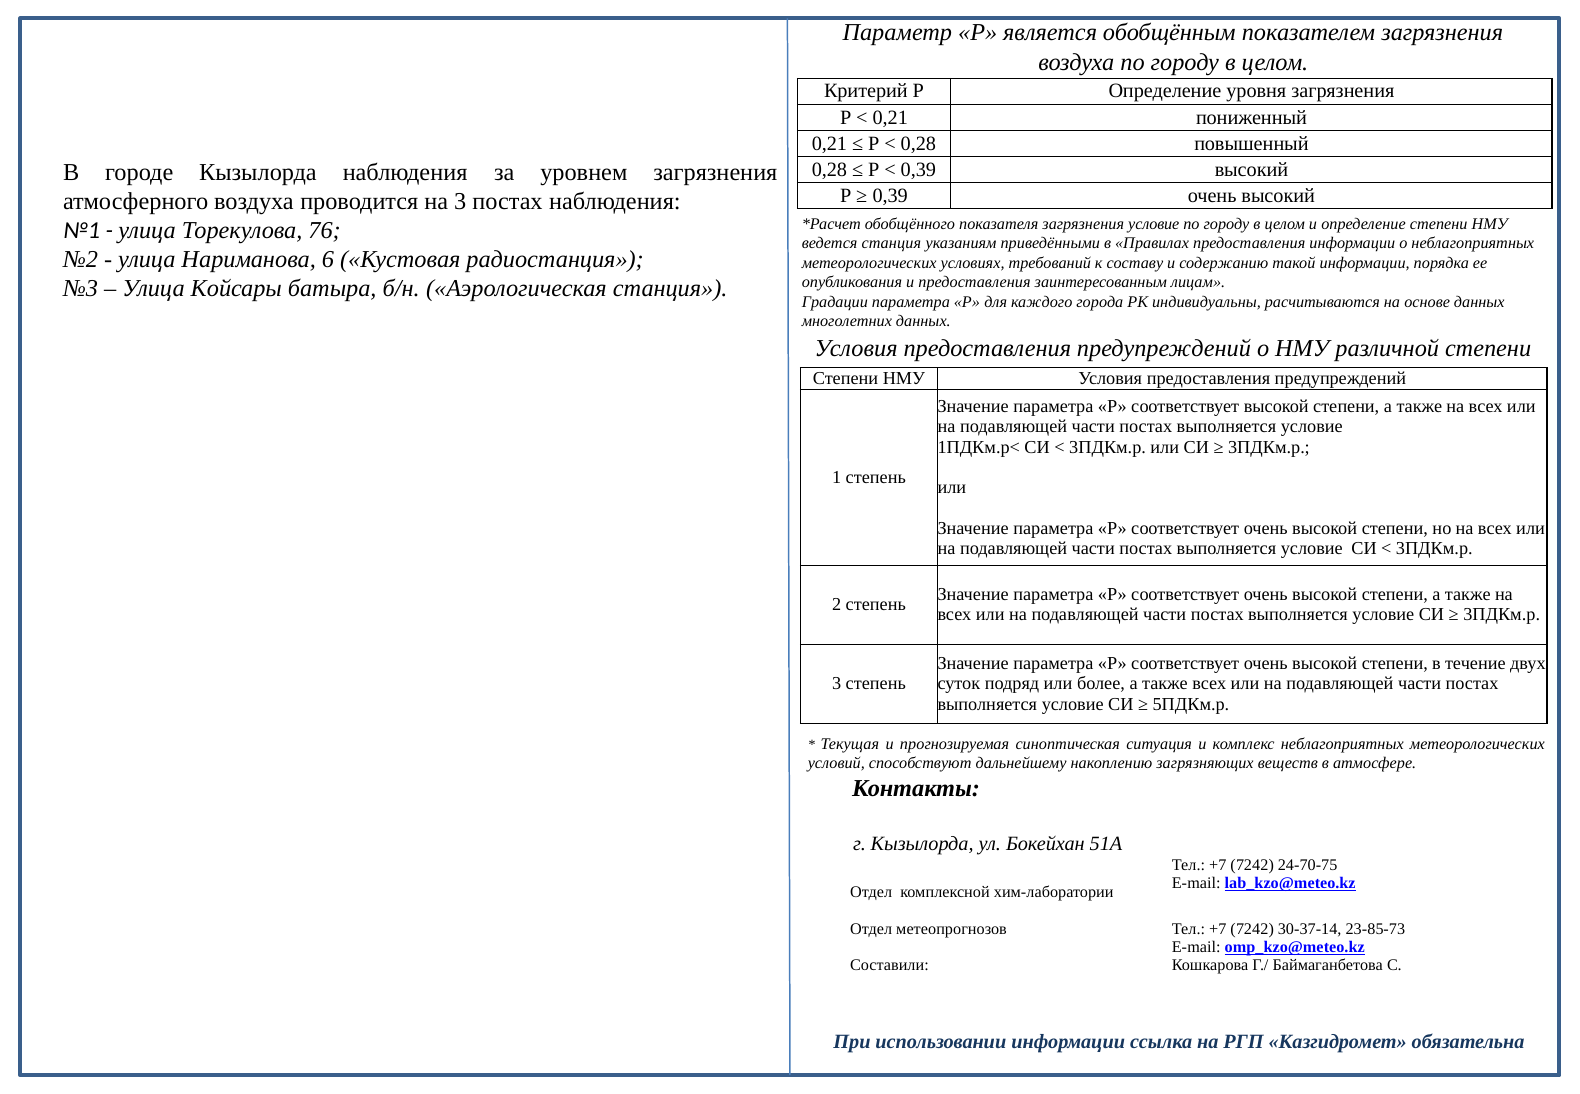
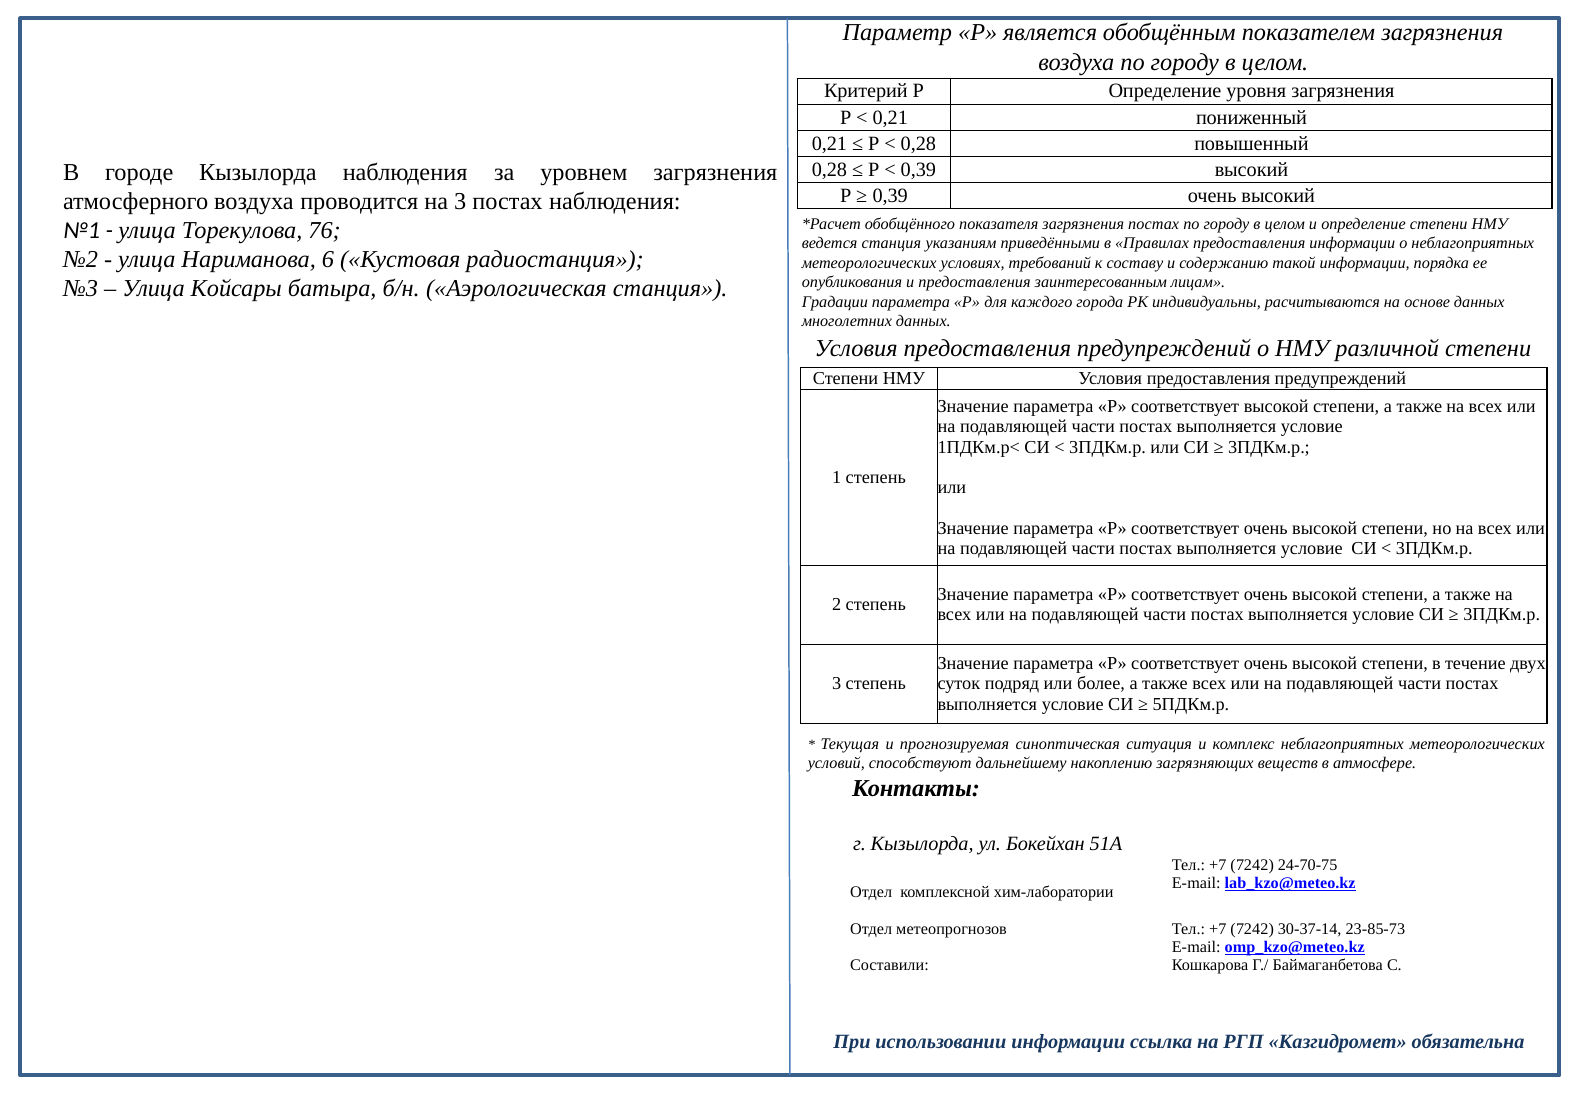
загрязнения условие: условие -> постах (1154, 224)
